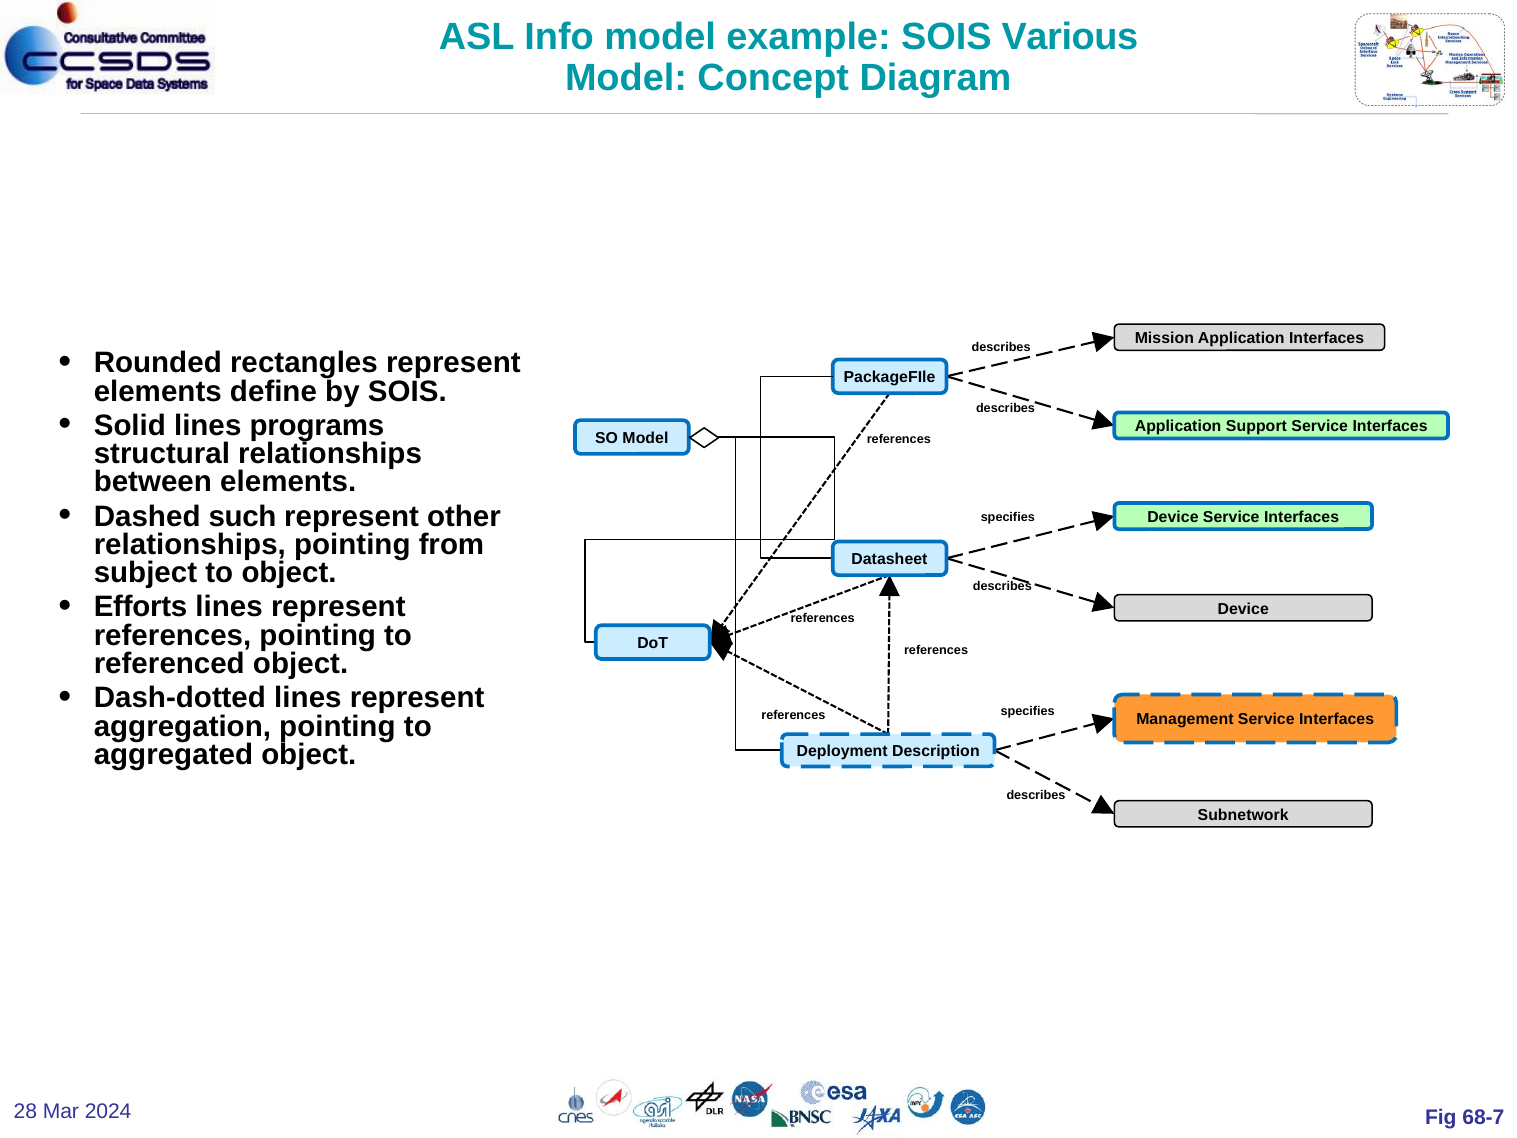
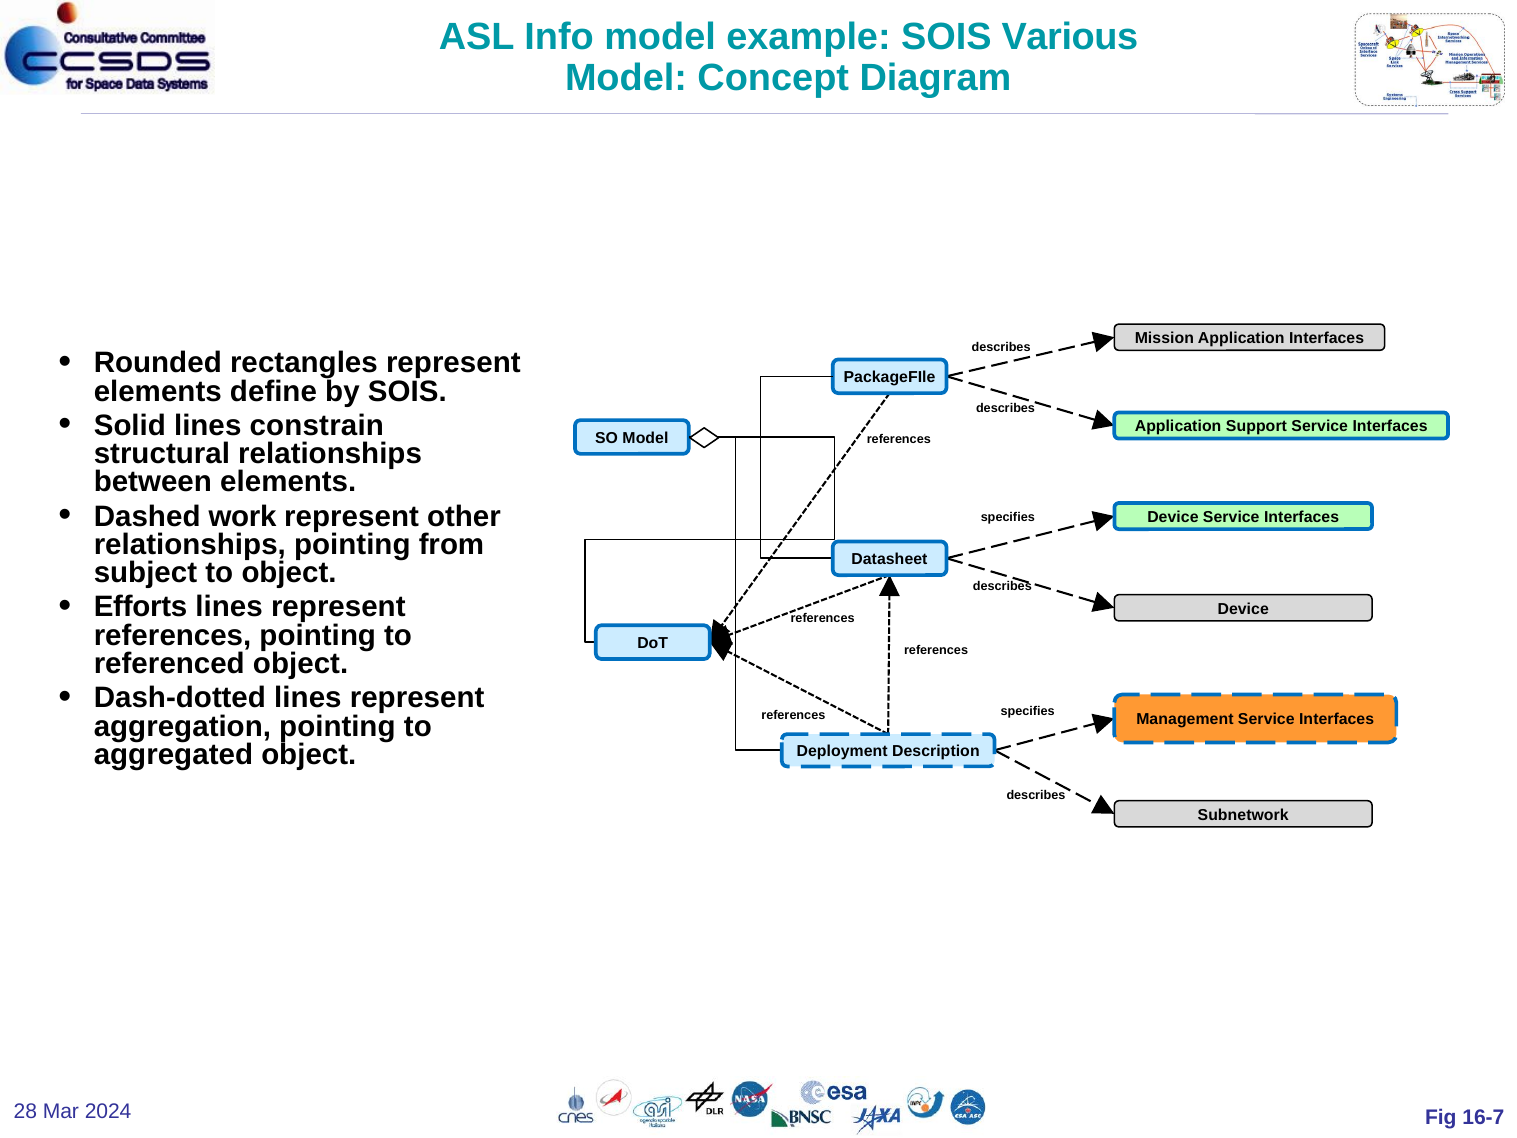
programs: programs -> constrain (317, 425)
such: such -> work (242, 516)
68-7: 68-7 -> 16-7 (1483, 1117)
